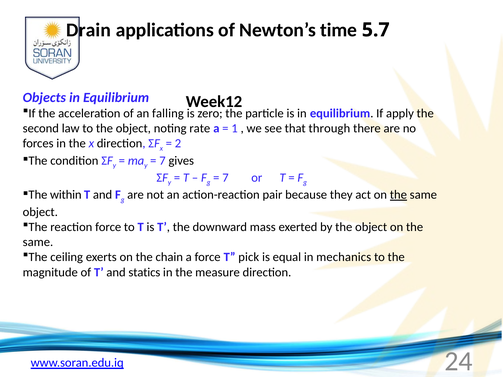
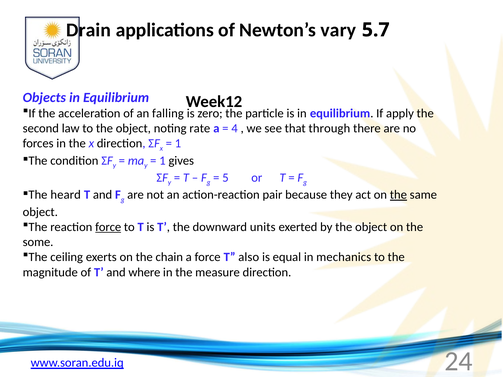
time: time -> vary (338, 30)
1: 1 -> 4 (235, 128)
2: 2 -> 1 (178, 143)
7: 7 -> 1 (162, 161)
7: 7 -> 5 (225, 178)
within: within -> heard (66, 195)
force underline: none -> present (108, 227)
mass: mass -> units (263, 227)
same: same -> some (38, 242)
pick: pick -> also (249, 257)
statics: statics -> where (144, 272)
